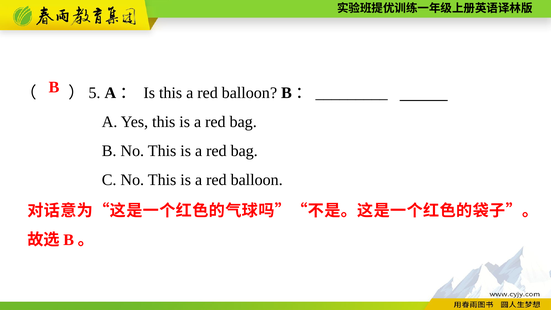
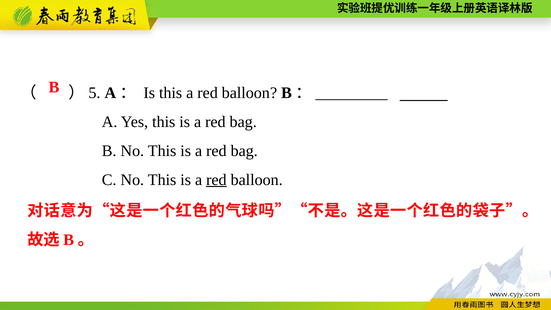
red underline: none -> present (216, 180)
